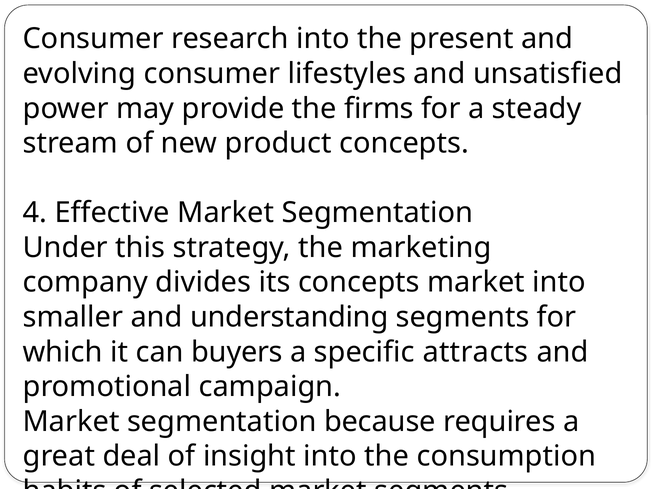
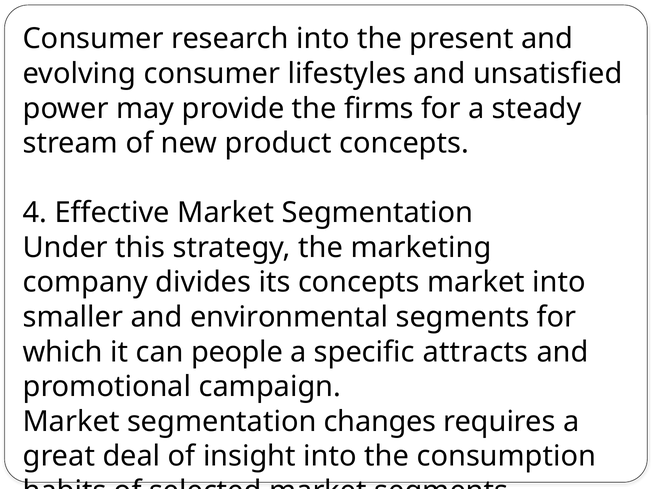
understanding: understanding -> environmental (289, 317)
buyers: buyers -> people (237, 352)
because: because -> changes (380, 422)
